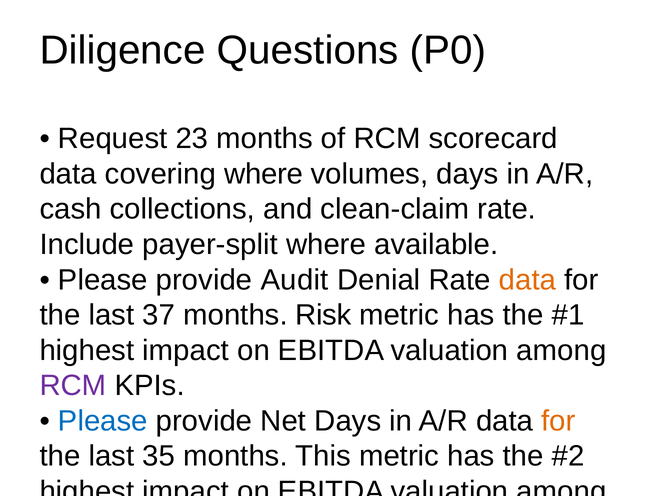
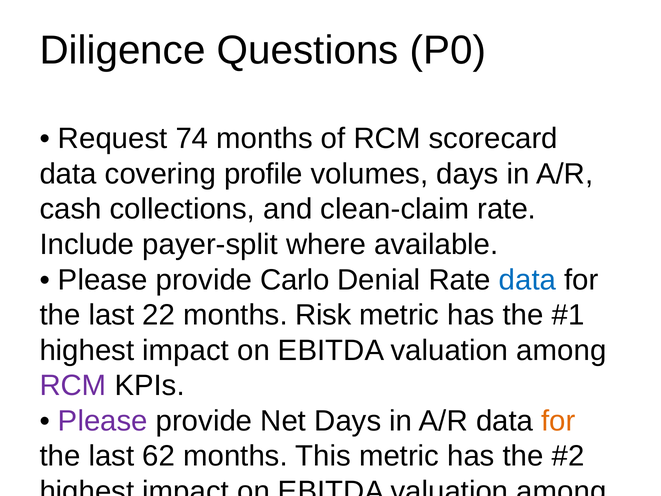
23: 23 -> 74 (192, 139)
covering where: where -> profile (263, 174)
Audit: Audit -> Carlo (295, 280)
data colour: orange -> blue (527, 280)
37: 37 -> 22 (159, 315)
Please colour: blue -> purple (103, 421)
35: 35 -> 62 (159, 456)
